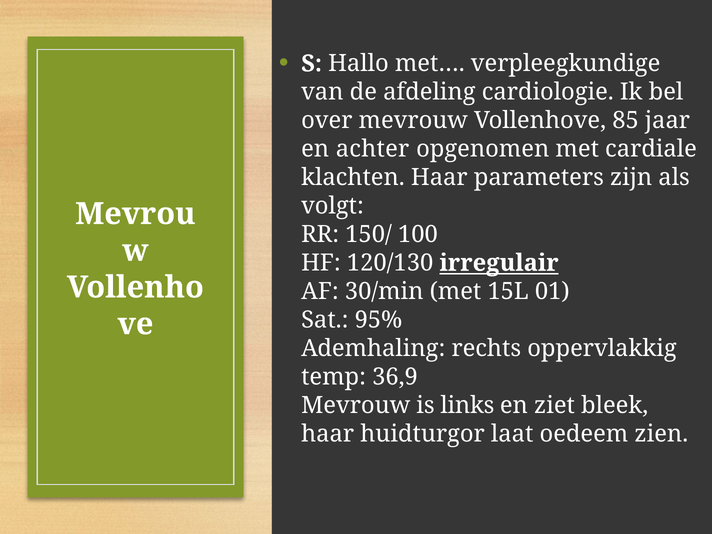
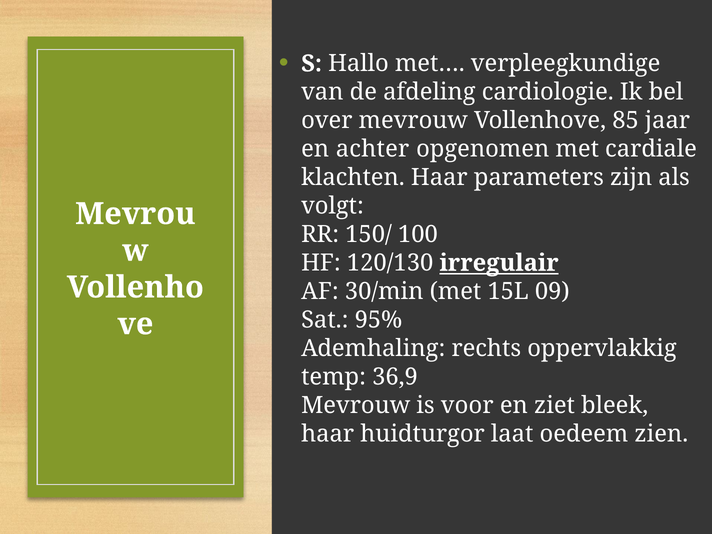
01: 01 -> 09 (552, 291)
links: links -> voor (467, 405)
